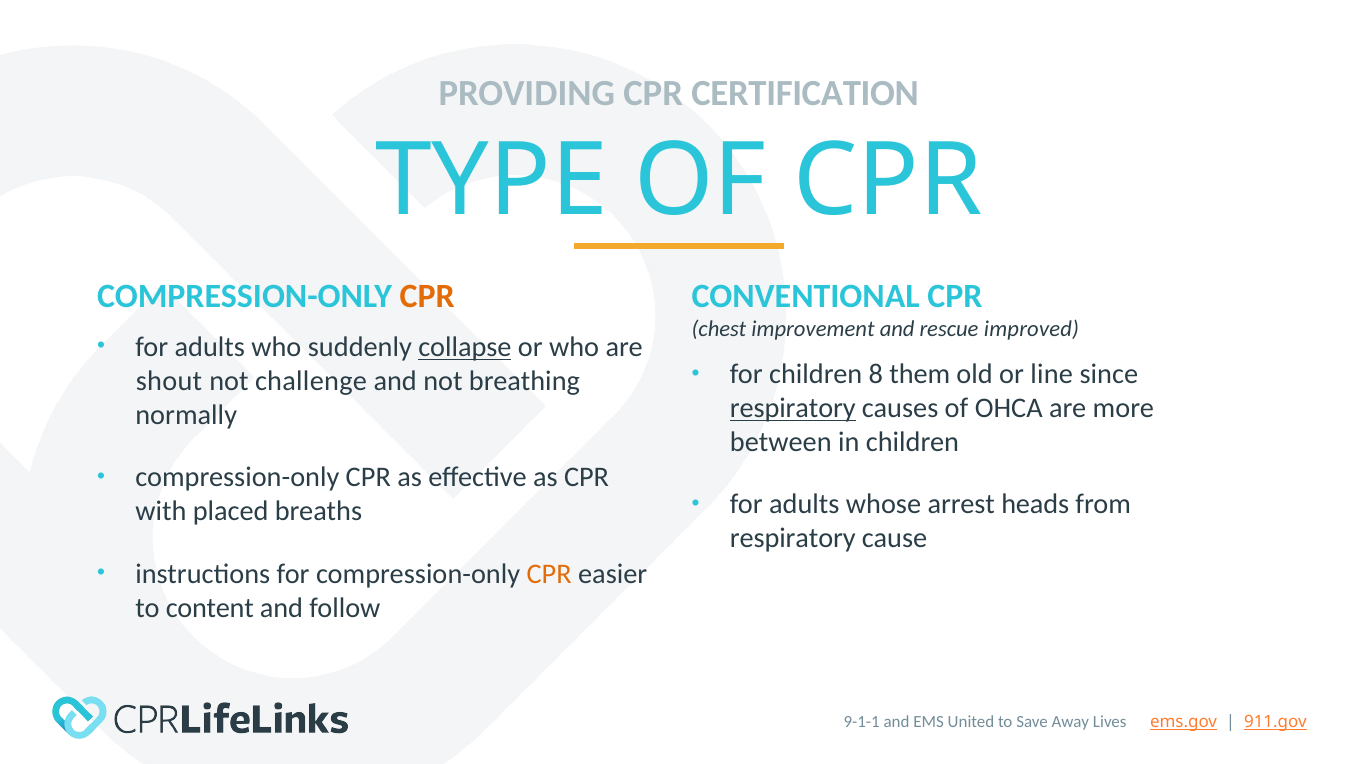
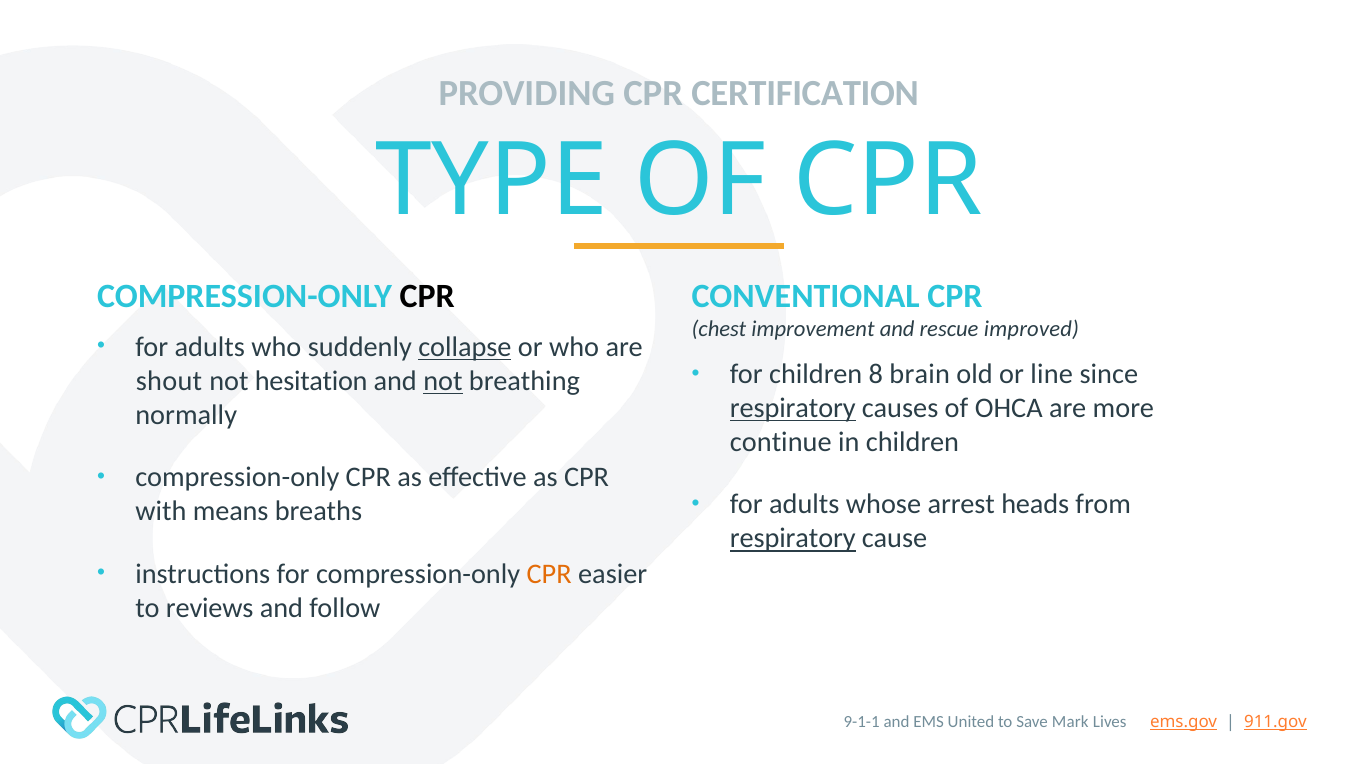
CPR colour: orange -> black (427, 296)
them: them -> brain (920, 374)
challenge: challenge -> hesitation (311, 381)
not underline: none -> present (443, 381)
between: between -> continue (781, 442)
placed: placed -> means (231, 511)
respiratory underline: none -> present (793, 538)
content: content -> reviews (210, 608)
Away: Away -> Mark (1070, 722)
